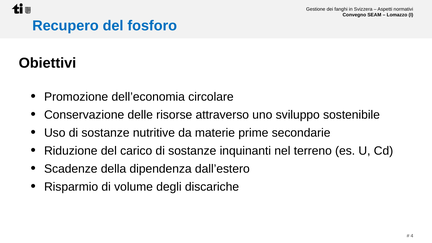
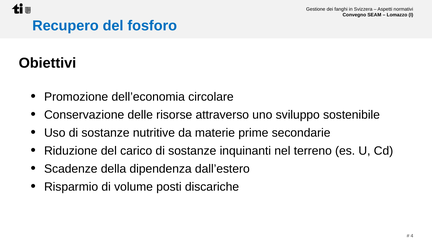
degli: degli -> posti (169, 187)
